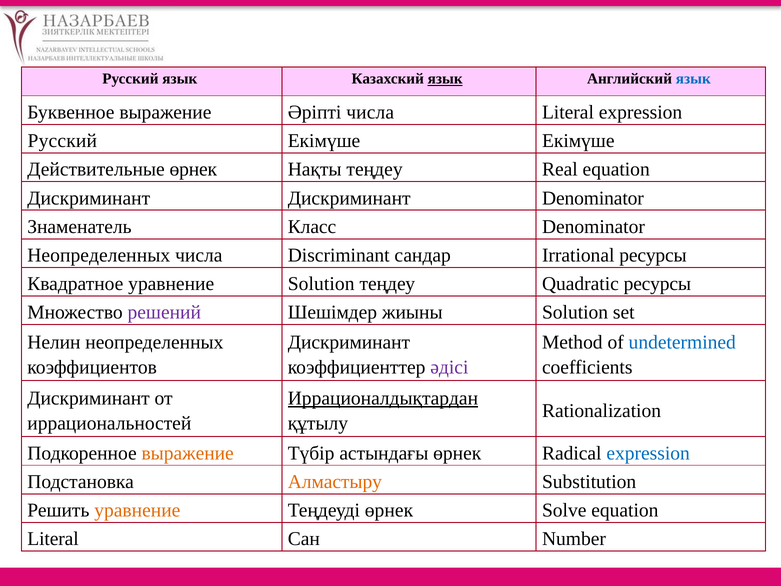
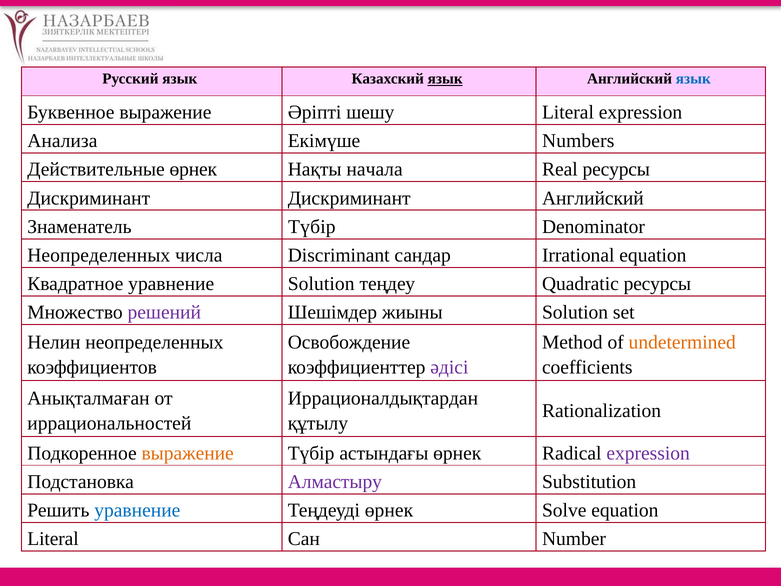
Әріпті числа: числа -> шешу (370, 112)
Русский: Русский -> Анализа (62, 141)
Екімүше Екімүше: Екімүше -> Numbers (578, 141)
Нақты теңдеу: теңдеу -> начала (375, 169)
Real equation: equation -> ресурсы (616, 169)
Дискриминант Denominator: Denominator -> Английский (593, 198)
Знаменатель Класс: Класс -> Түбір (312, 227)
Irrational ресурсы: ресурсы -> equation (653, 255)
Дискриминант: Дискриминант -> Освобождение (349, 342)
undetermined colour: blue -> orange (682, 342)
Дискриминант: Дискриминант -> Анықталмаған (88, 398)
Иррационалдықтардан underline: present -> none (383, 398)
expression colour: blue -> purple (648, 453)
Алмастыру colour: orange -> purple (335, 482)
уравнение colour: orange -> blue (137, 510)
